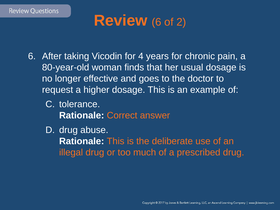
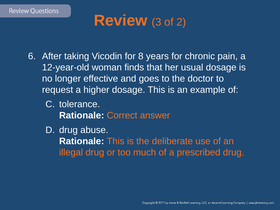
Review 6: 6 -> 3 (157, 22)
4: 4 -> 8 (141, 56)
80-year-old: 80-year-old -> 12-year-old (66, 67)
